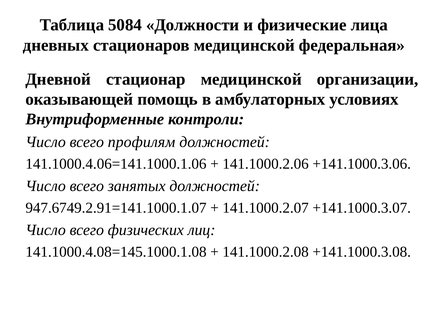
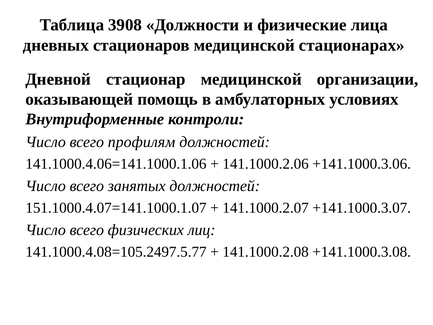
5084: 5084 -> 3908 (125, 25)
федеральная: федеральная -> стационарах (352, 45)
947.6749.2.91=141.1000.1.07: 947.6749.2.91=141.1000.1.07 -> 151.1000.4.07=141.1000.1.07 (116, 208)
141.1000.4.08=145.1000.1.08: 141.1000.4.08=145.1000.1.08 -> 141.1000.4.08=105.2497.5.77 (116, 252)
